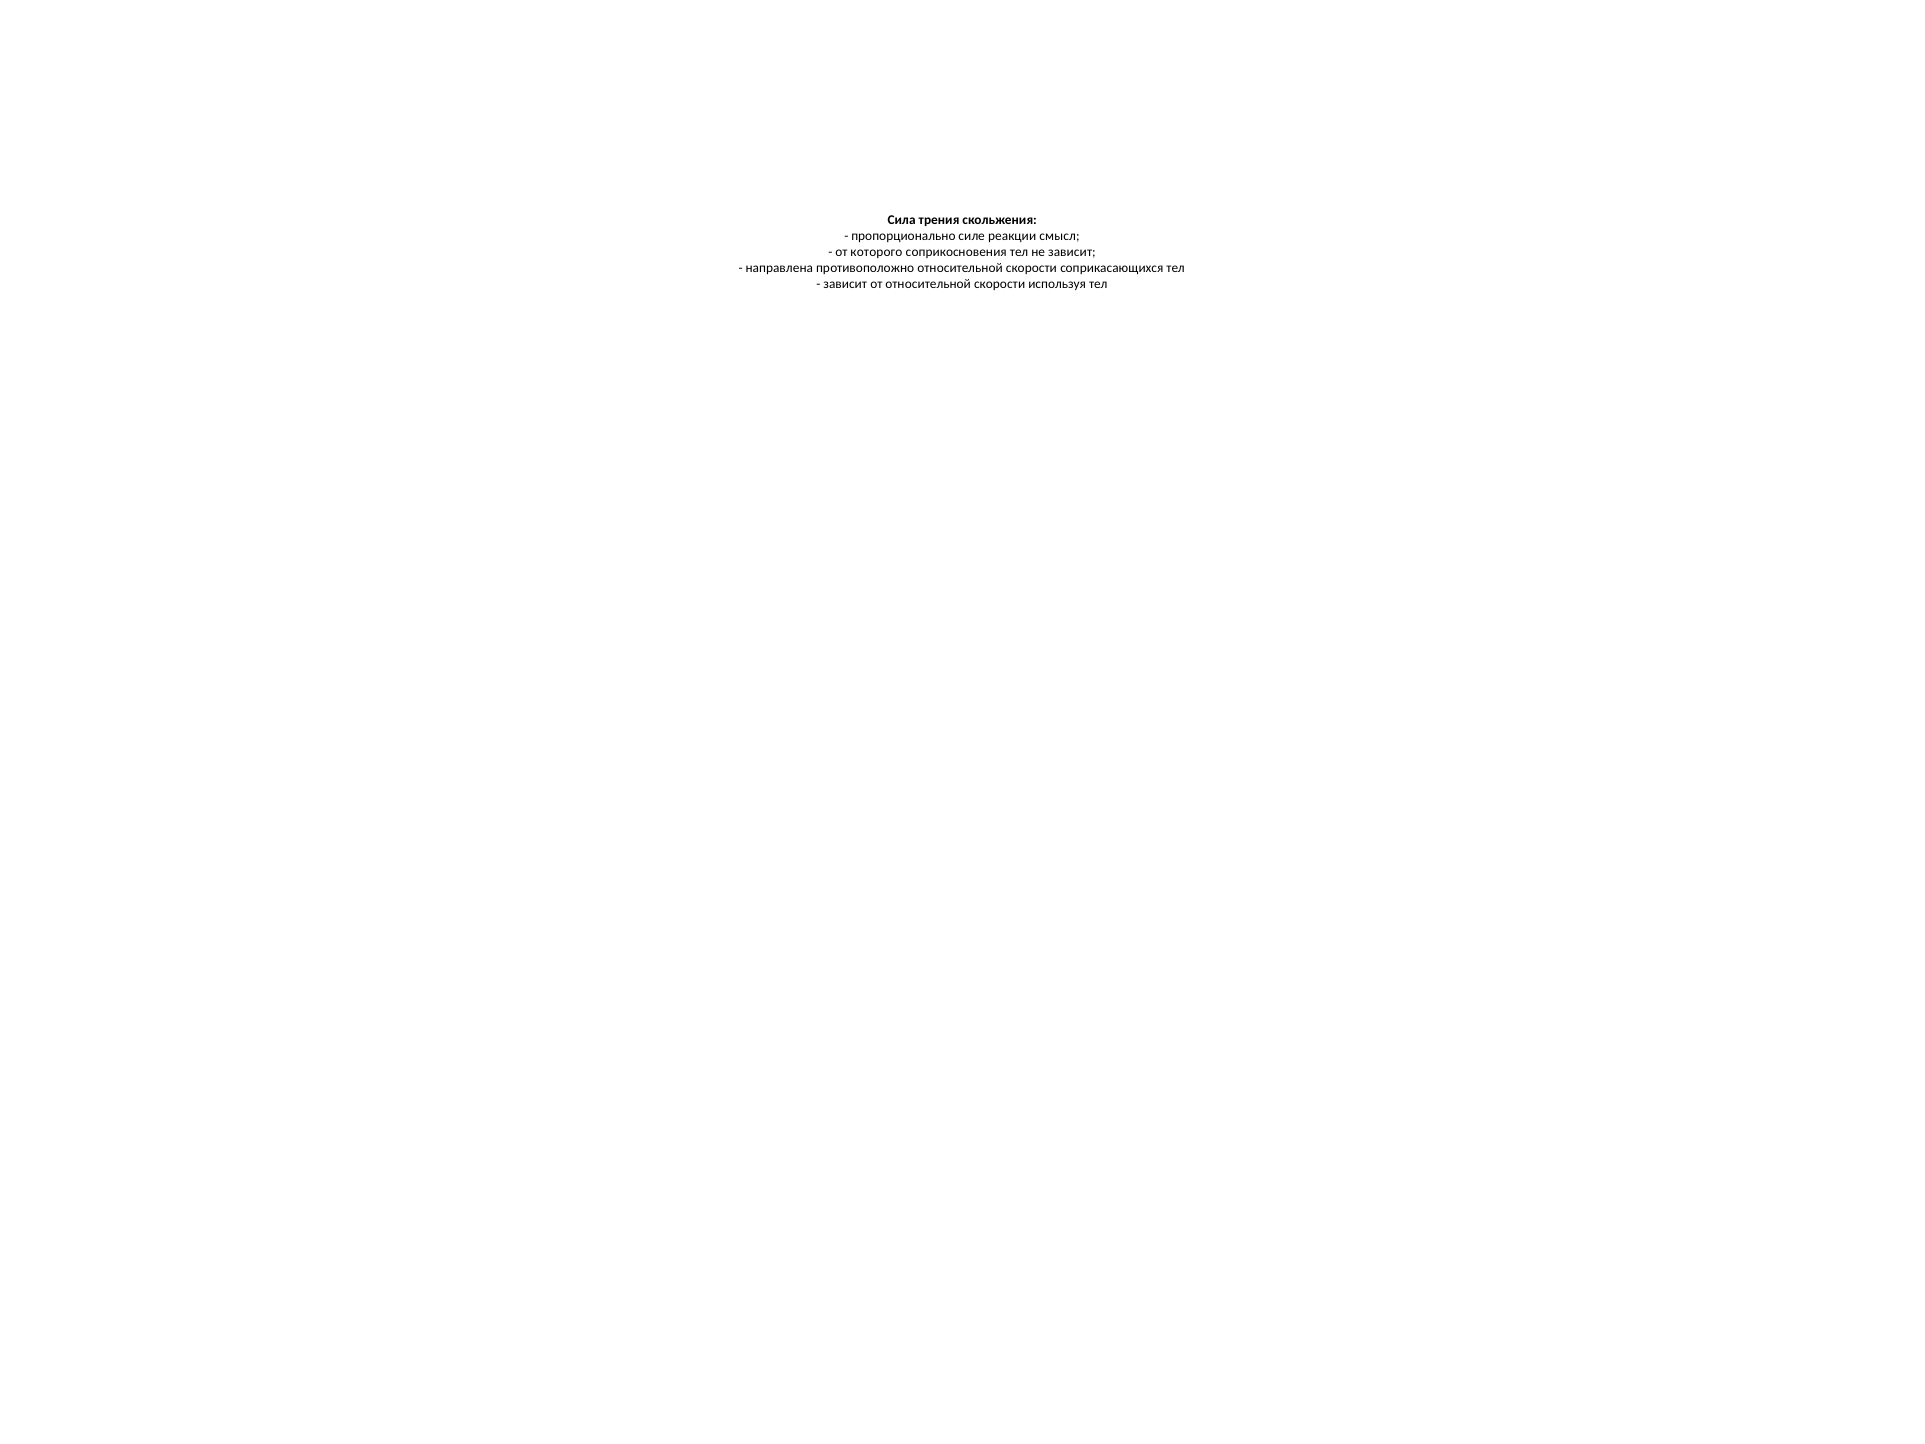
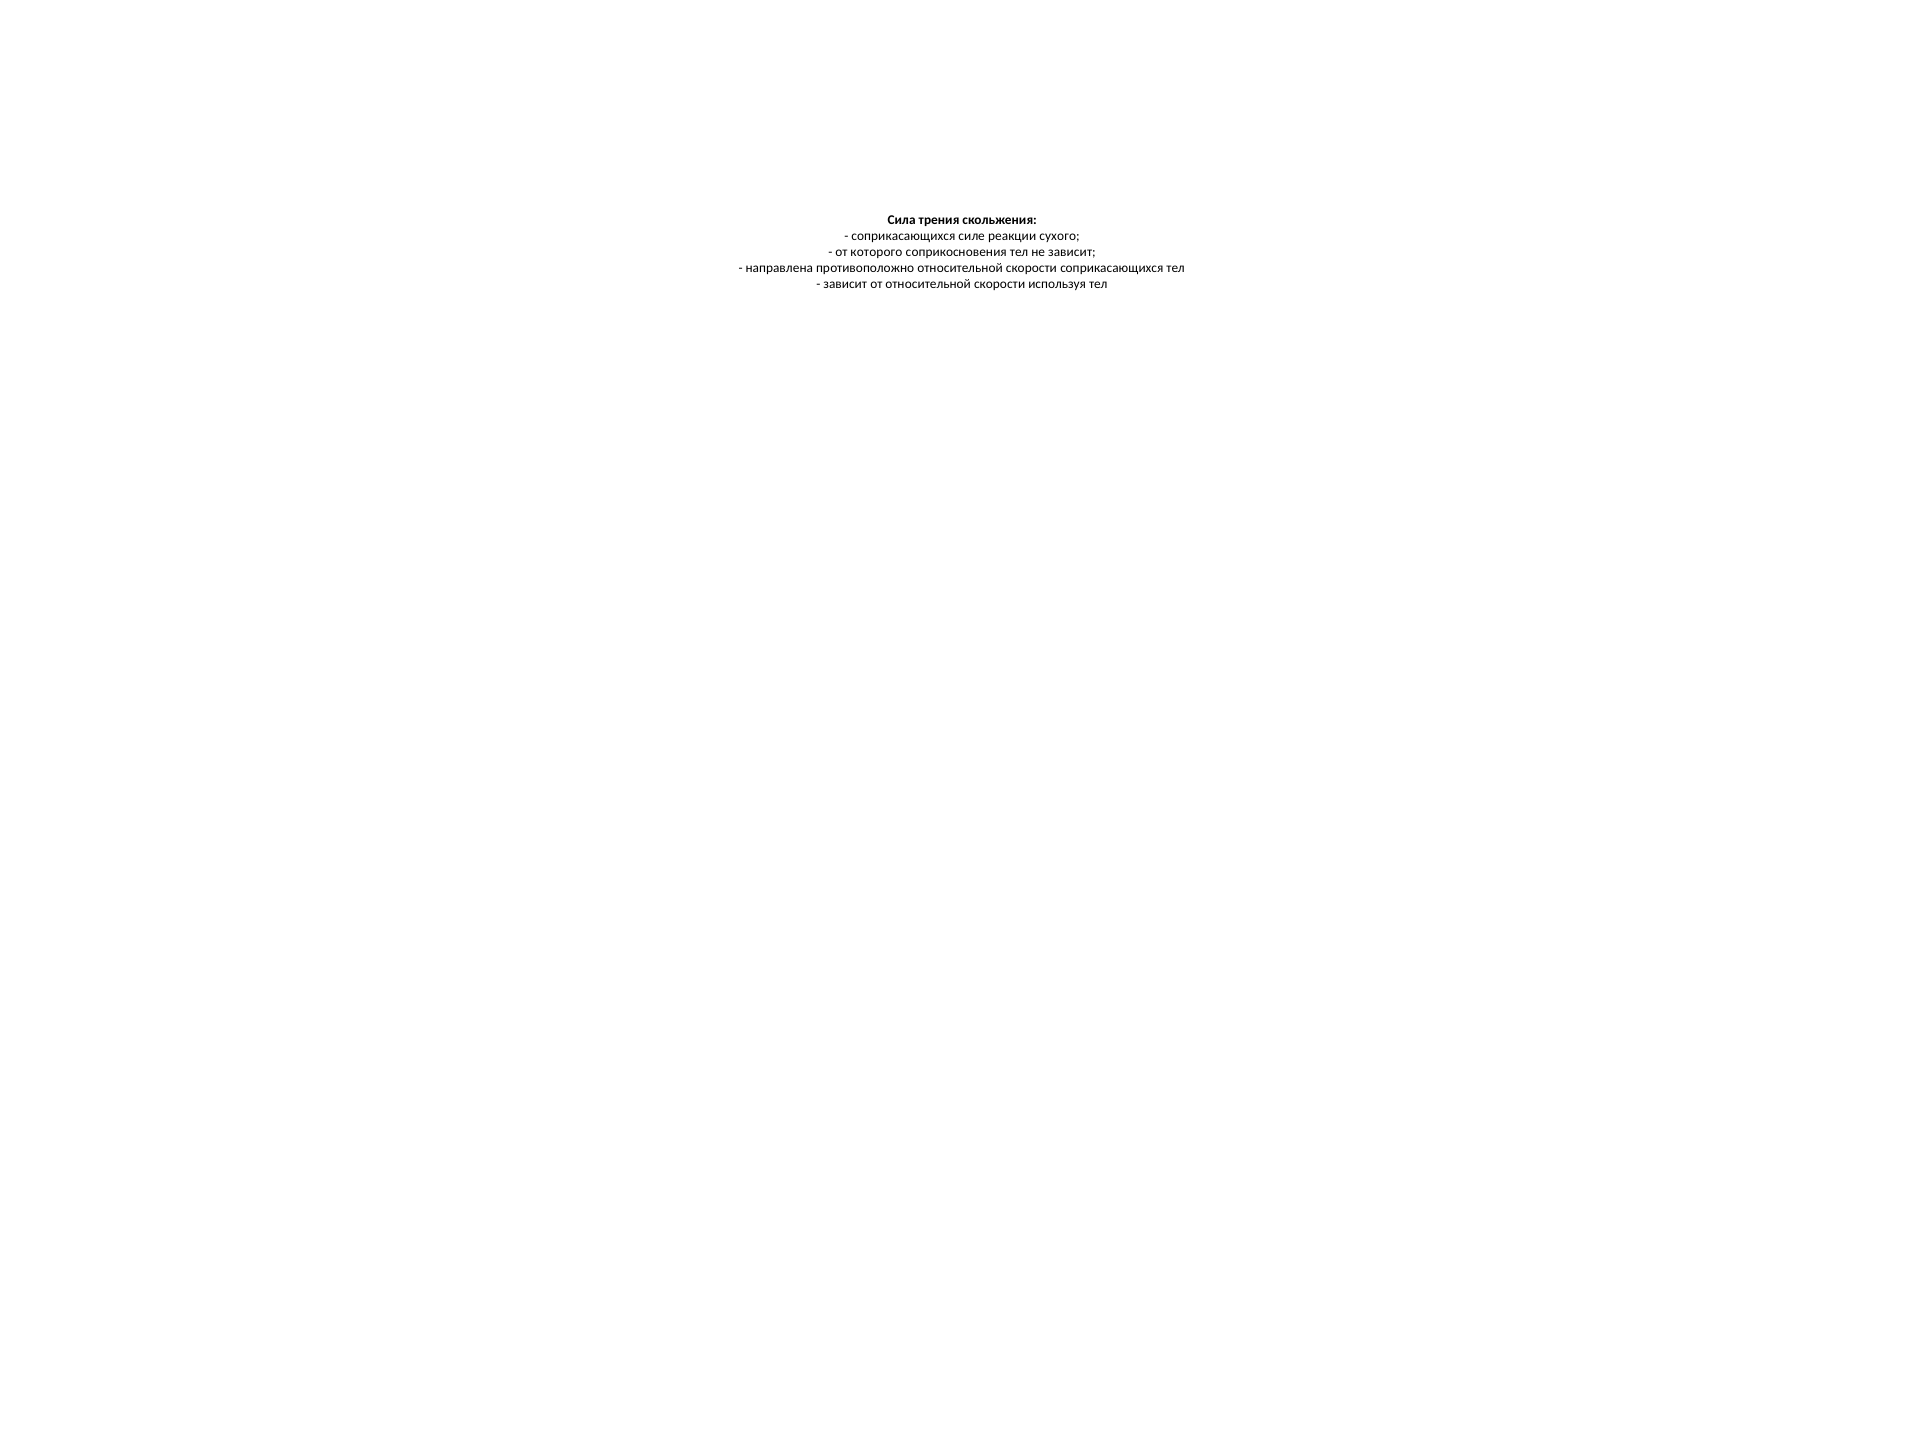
пропорционально: пропорционально -> соприкасающихся (903, 236)
смысл: смысл -> сухого (1060, 236)
